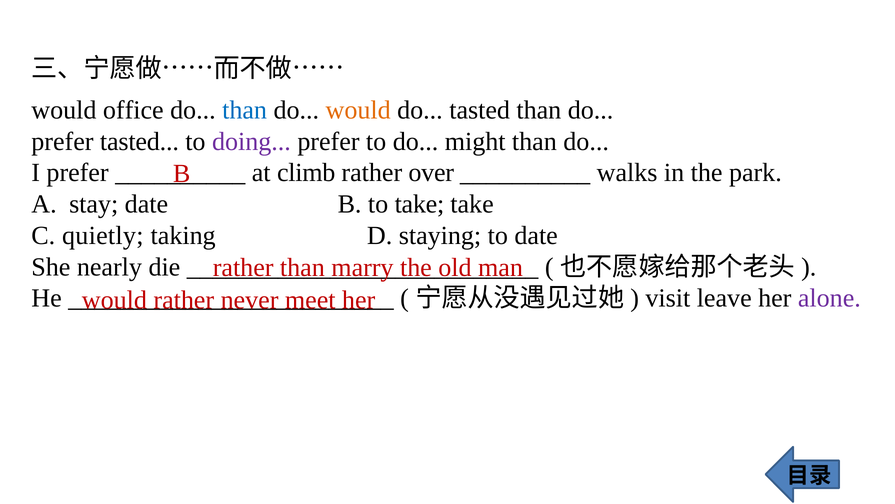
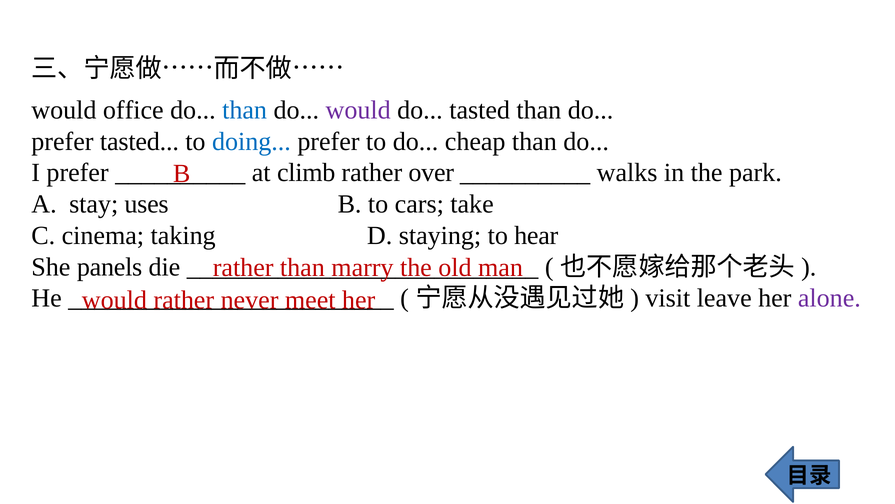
would colour: orange -> purple (358, 110)
doing colour: purple -> blue (251, 141)
might: might -> cheap (475, 141)
stay date: date -> uses (147, 204)
to take: take -> cars (419, 204)
quietly: quietly -> cinema (103, 235)
to date: date -> hear (536, 235)
nearly: nearly -> panels (110, 267)
